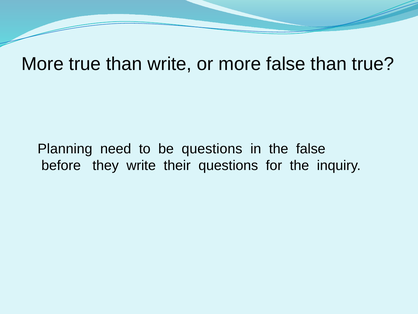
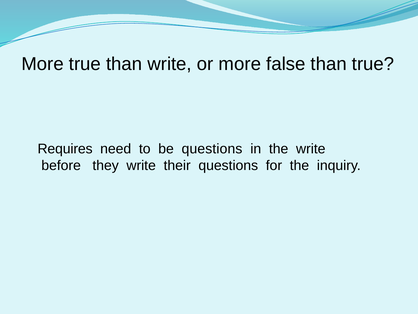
Planning: Planning -> Requires (65, 149)
the false: false -> write (311, 149)
